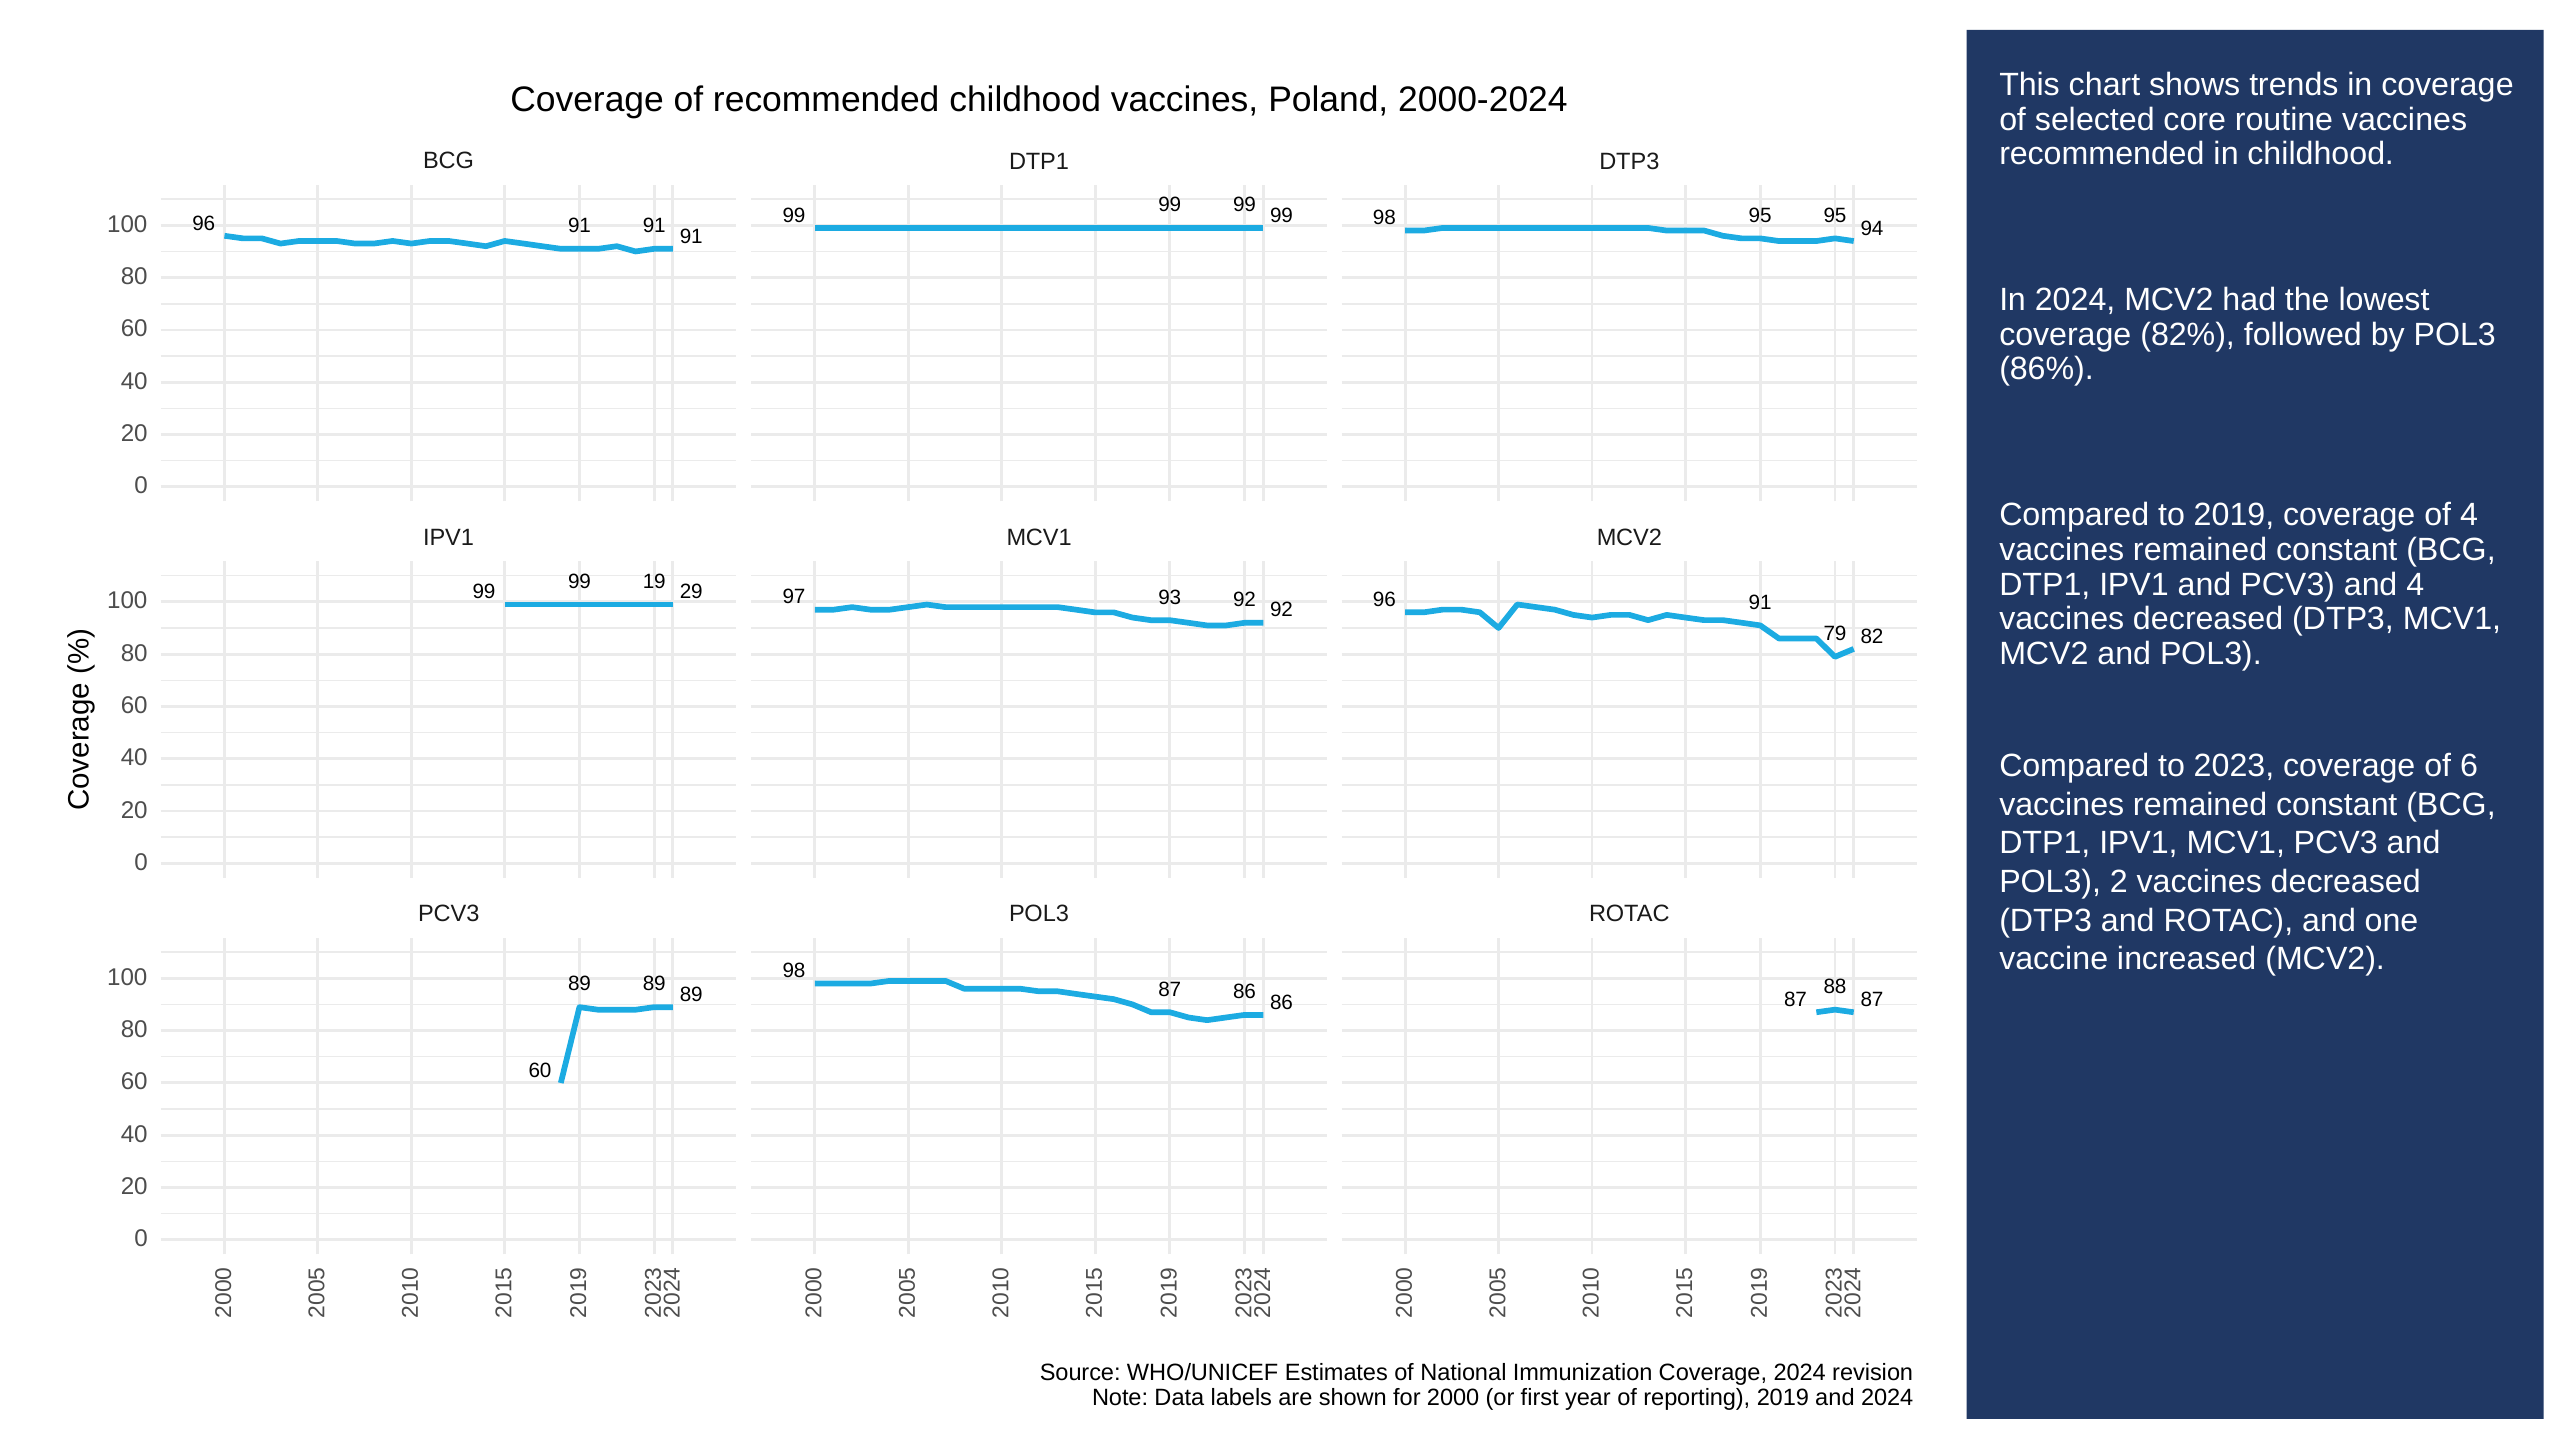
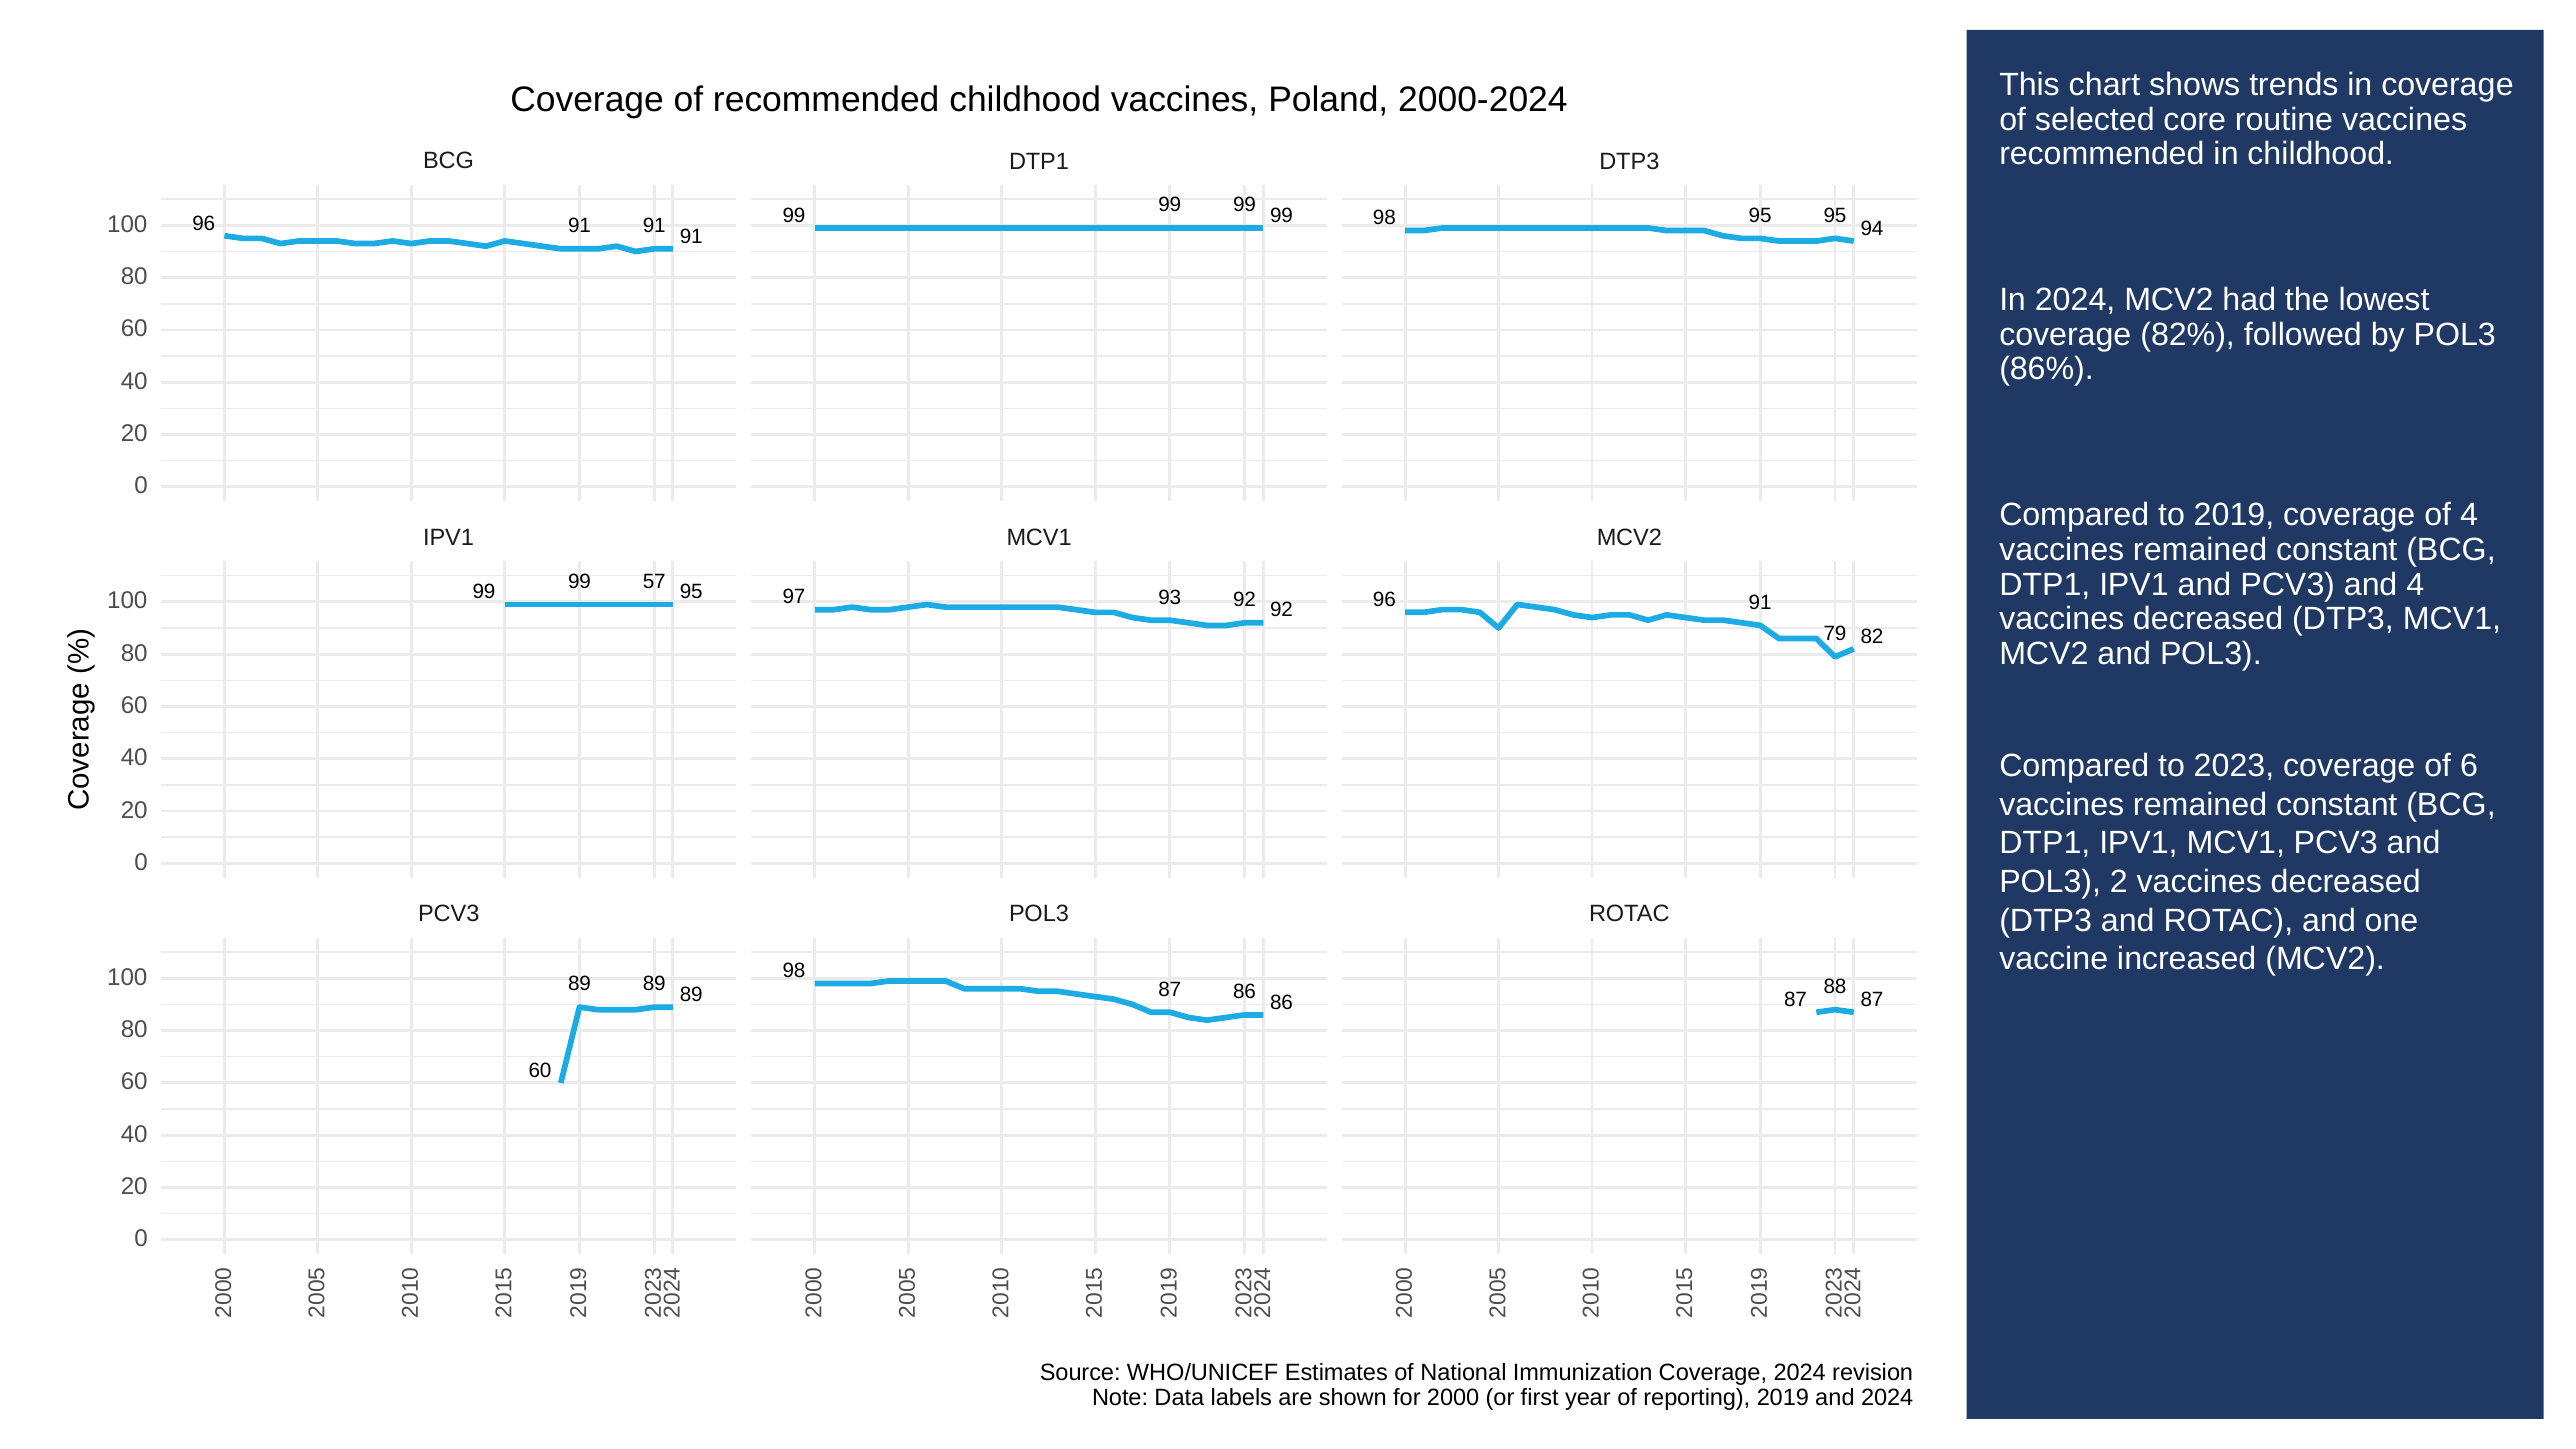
19: 19 -> 57 (654, 581)
99 29: 29 -> 95 (691, 592)
